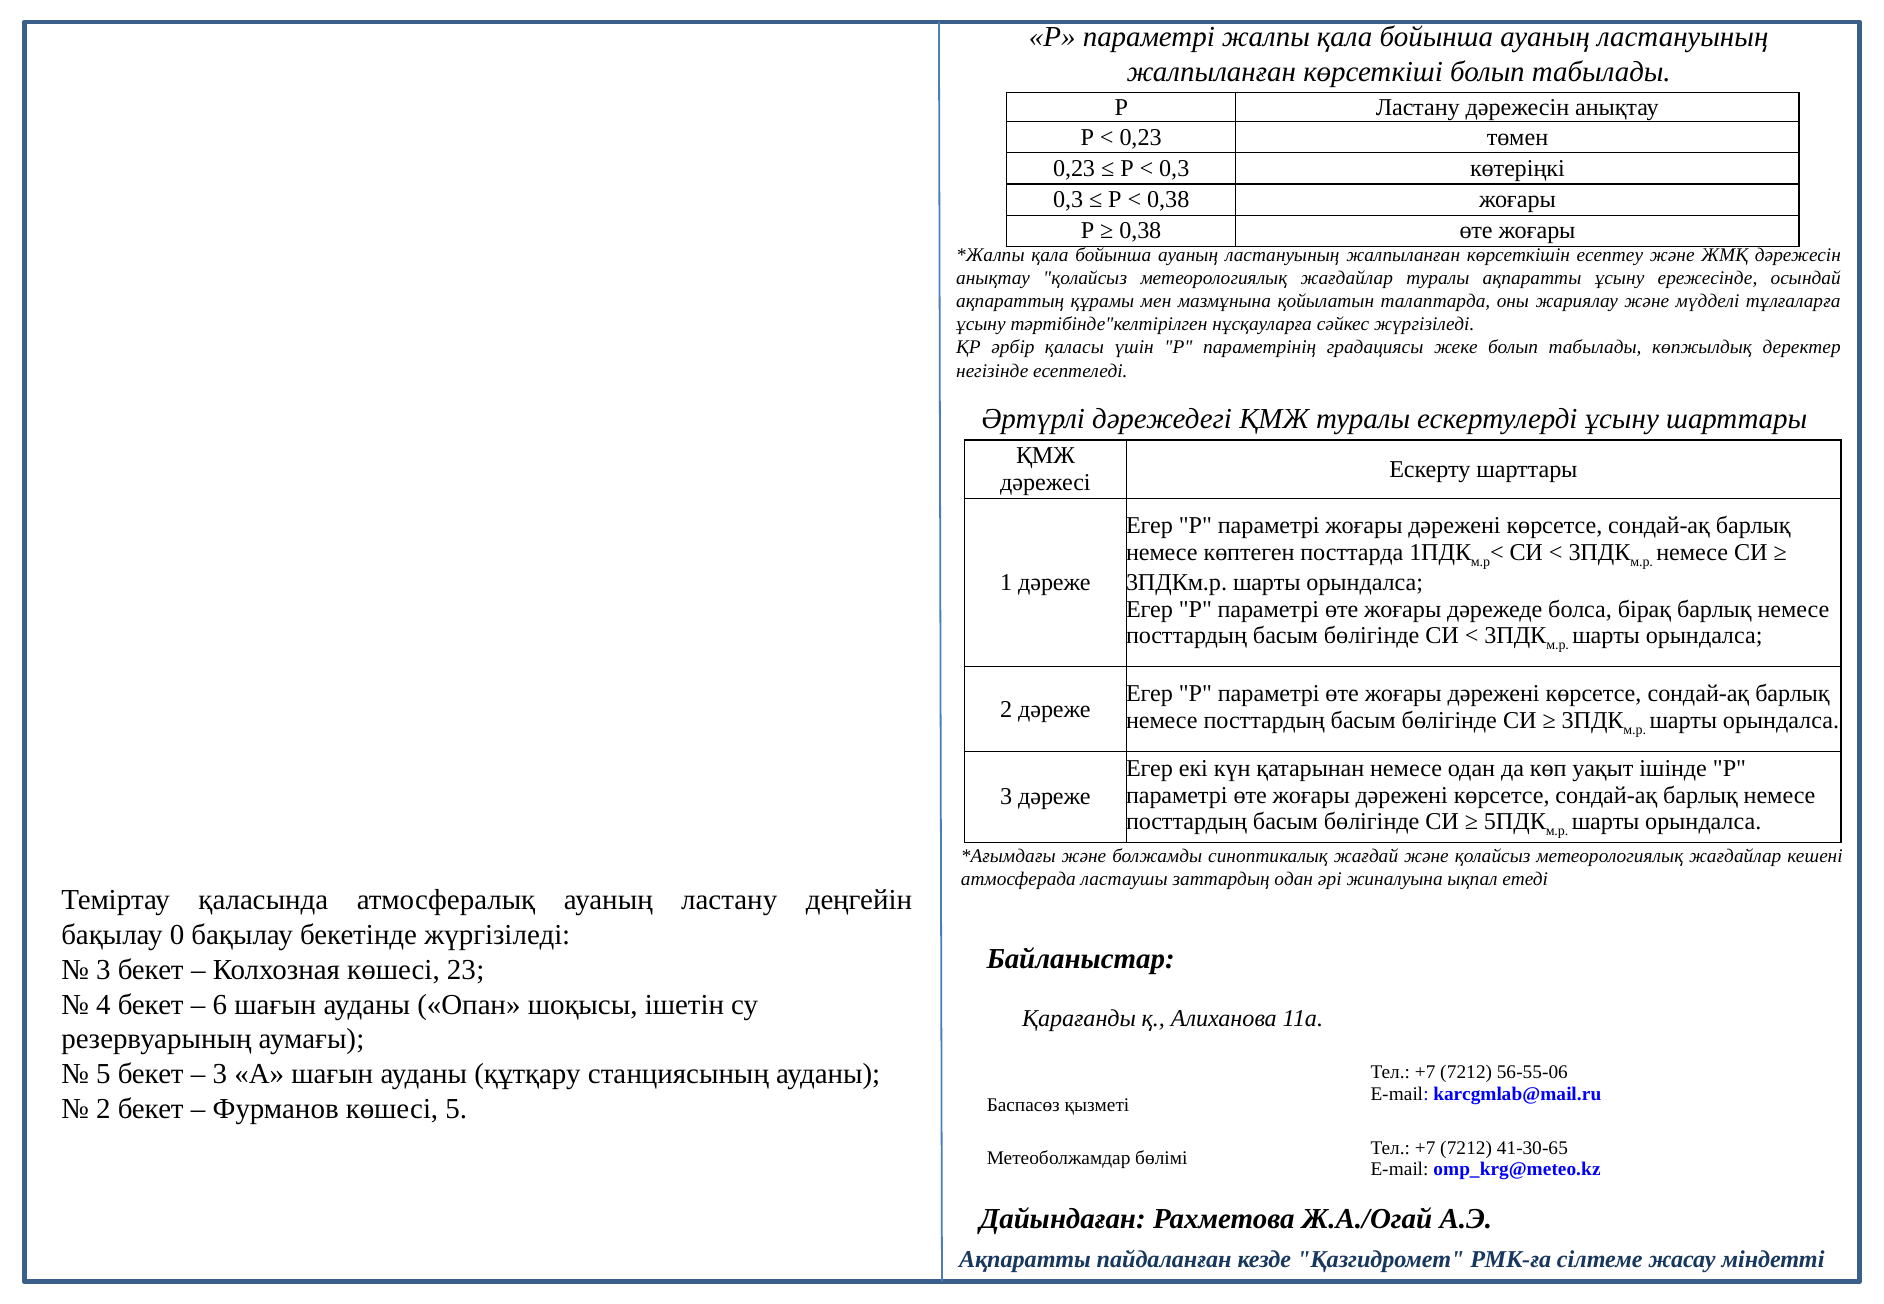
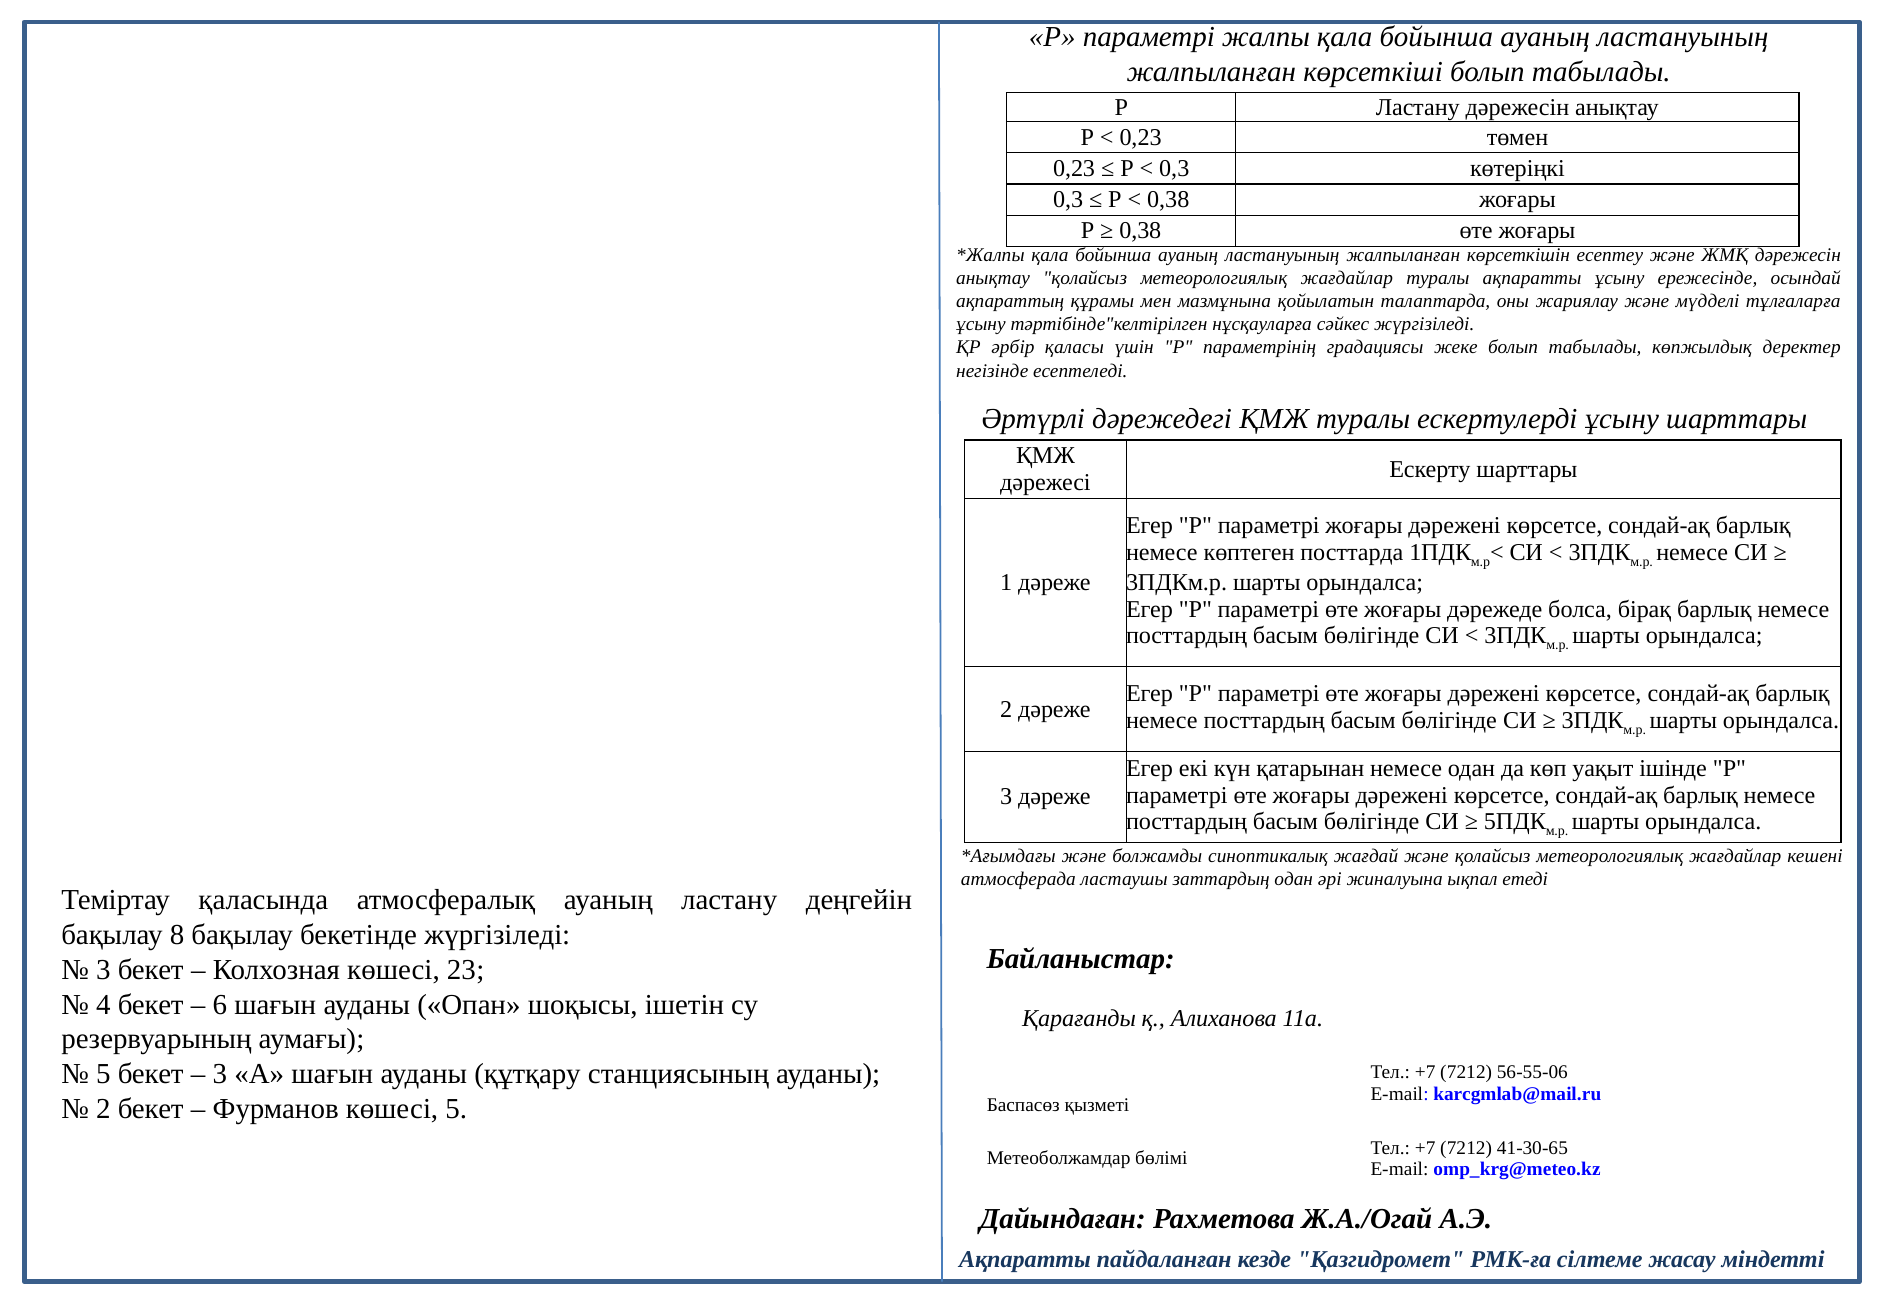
0: 0 -> 8 (177, 935)
